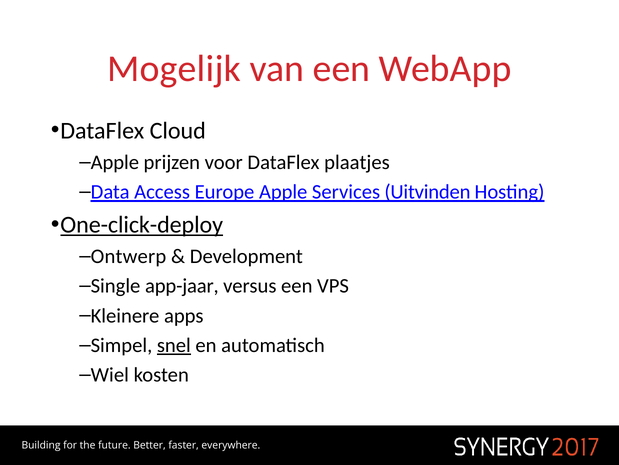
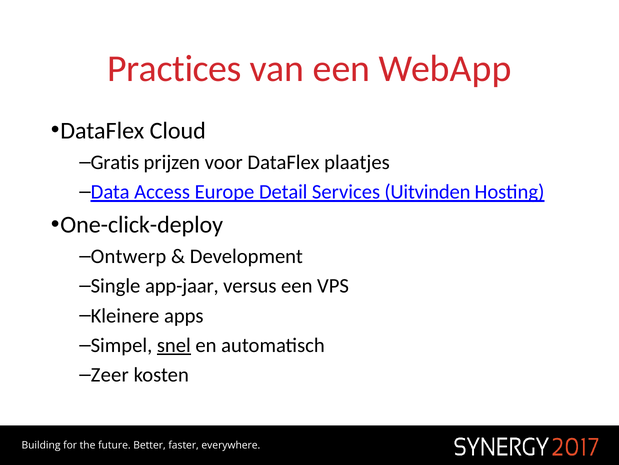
Mogelijk: Mogelijk -> Practices (174, 69)
Apple: Apple -> Gratis (115, 162)
Europe Apple: Apple -> Detail (283, 192)
One-click-deploy underline: present -> none (142, 225)
Wiel: Wiel -> Zeer (110, 374)
